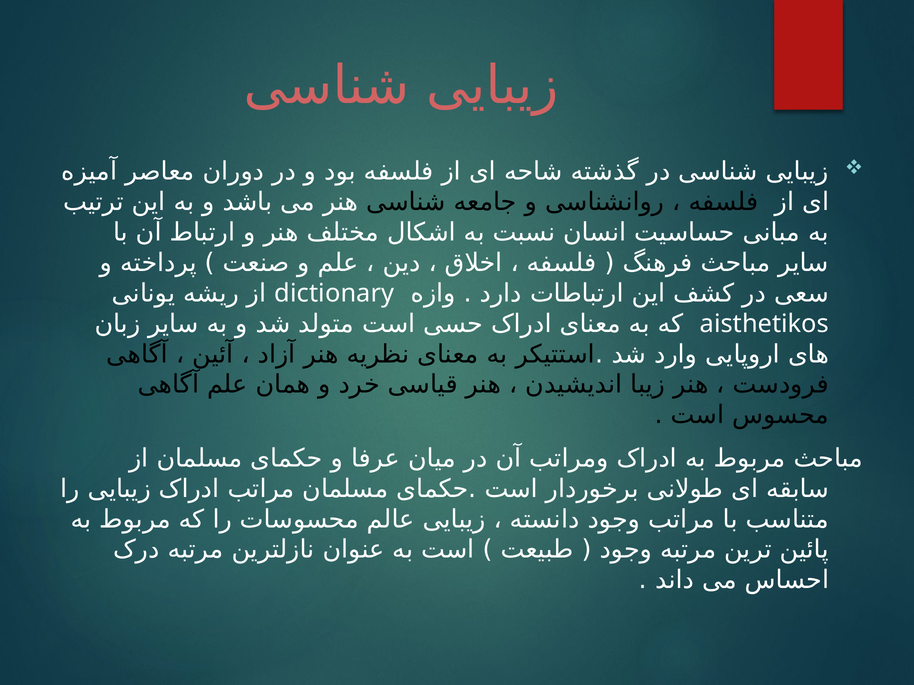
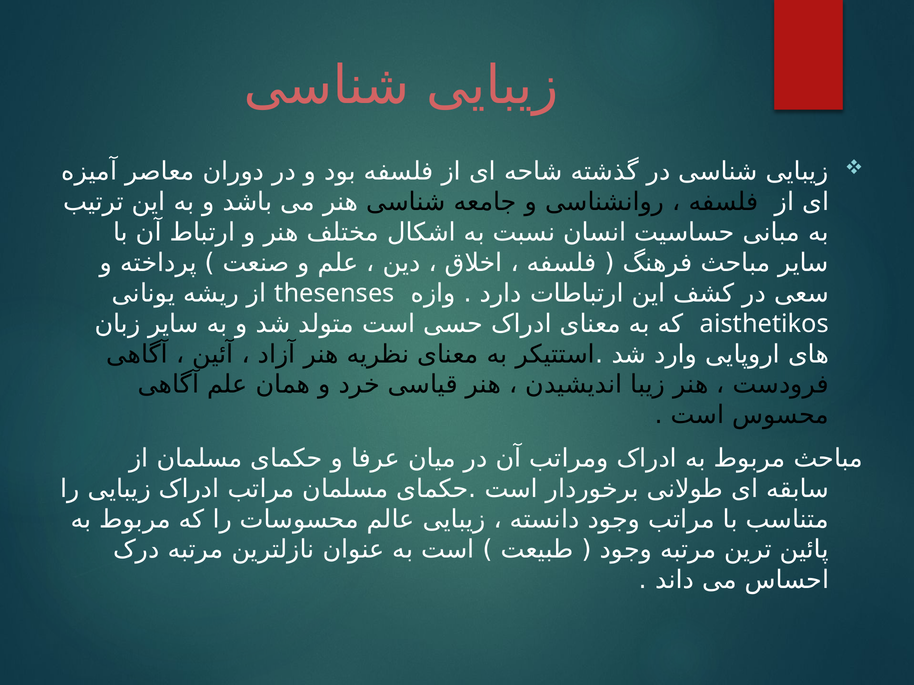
dictionary: dictionary -> thesenses (334, 293)
